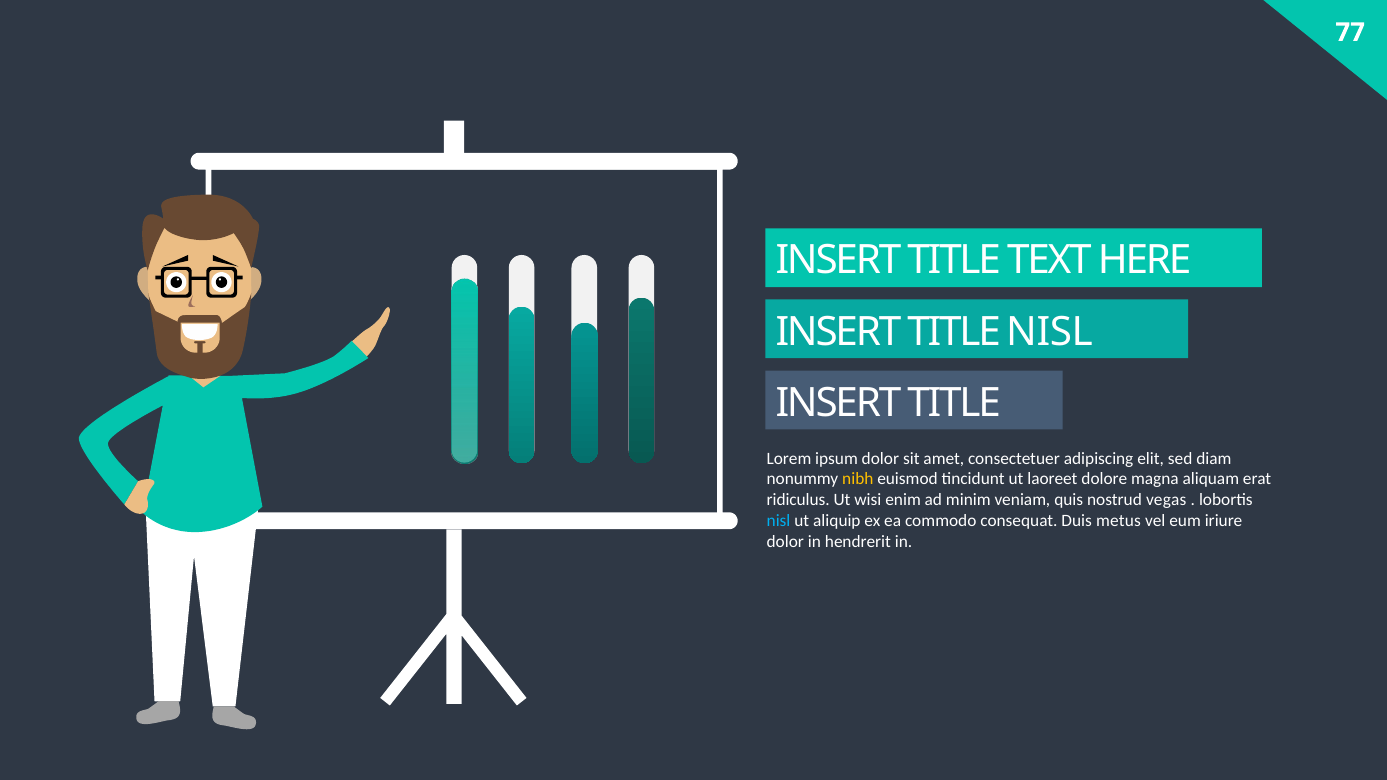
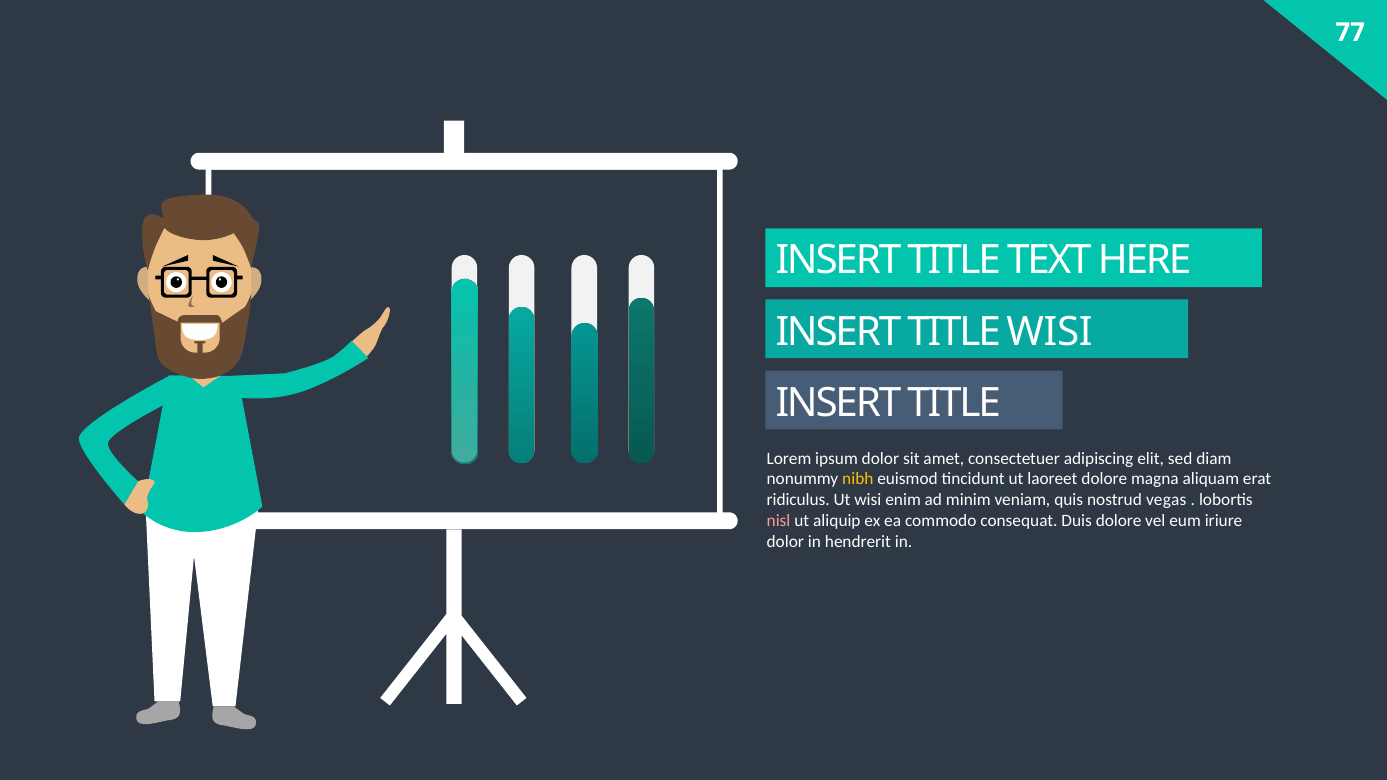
TITLE NISL: NISL -> WISI (1050, 332)
nisl colour: light blue -> pink (779, 521)
Duis metus: metus -> dolore (1119, 521)
